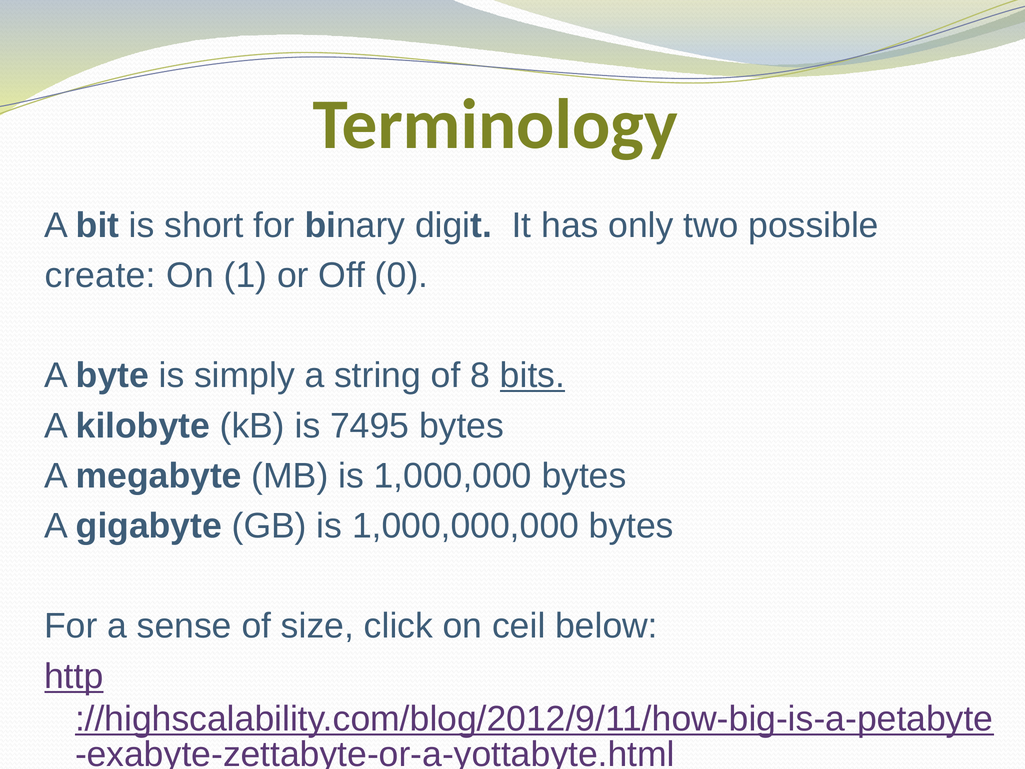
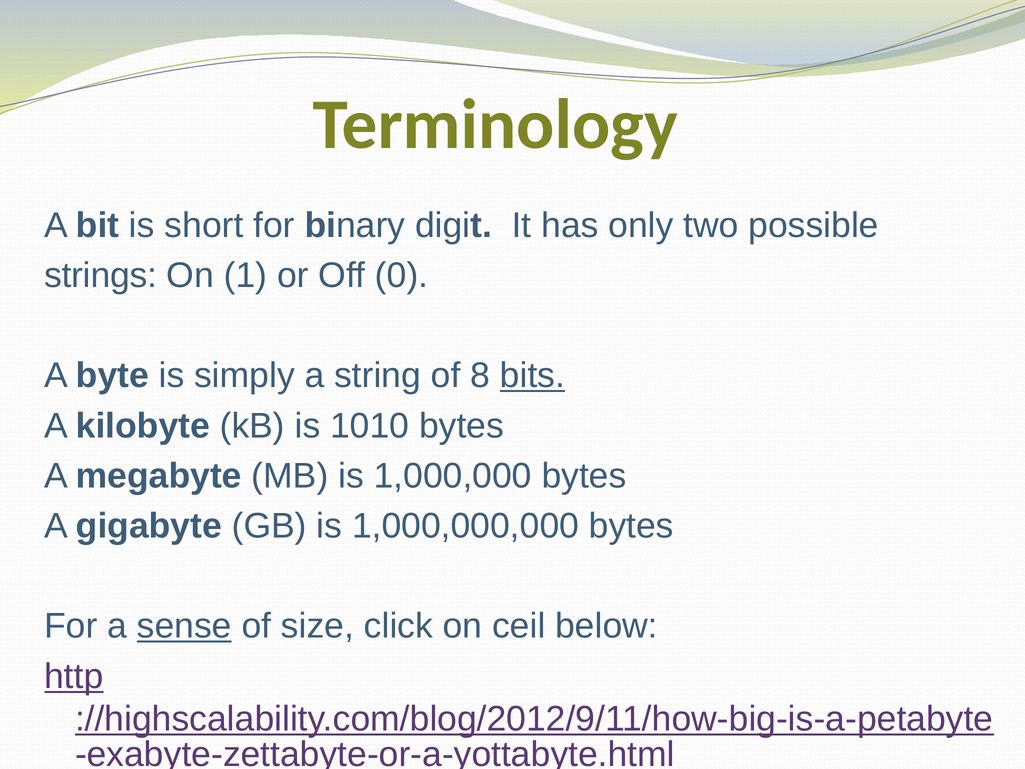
create: create -> strings (101, 275)
7495: 7495 -> 1010 (370, 426)
sense underline: none -> present (184, 626)
